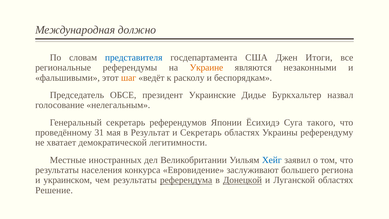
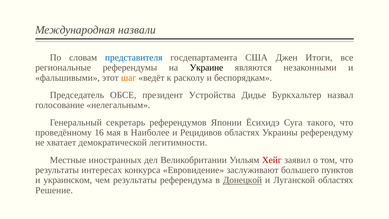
должно: должно -> назвали (137, 30)
Украине colour: orange -> black (206, 68)
Украинские: Украинские -> Устройства (212, 95)
31: 31 -> 16 (99, 132)
Результат: Результат -> Наиболее (150, 132)
и Секретарь: Секретарь -> Рецидивов (201, 132)
Хейг colour: blue -> red (272, 160)
населения: населения -> интересах (102, 170)
региона: региона -> пунктов (337, 170)
референдума underline: present -> none (186, 180)
